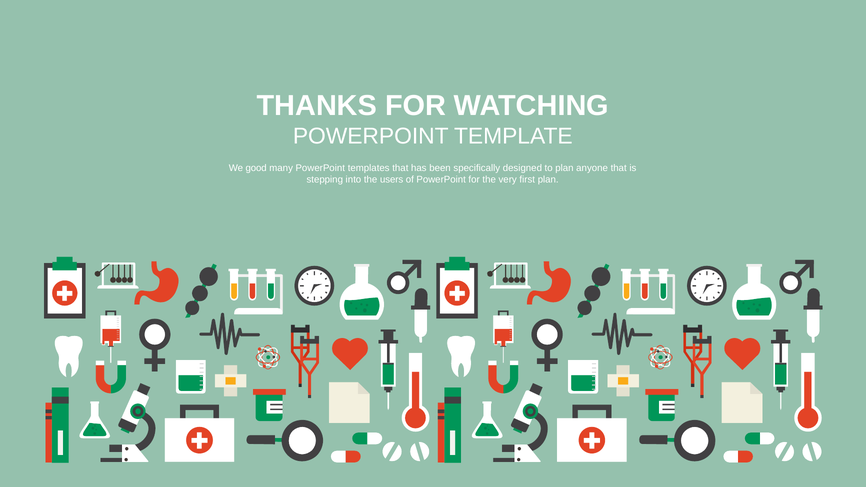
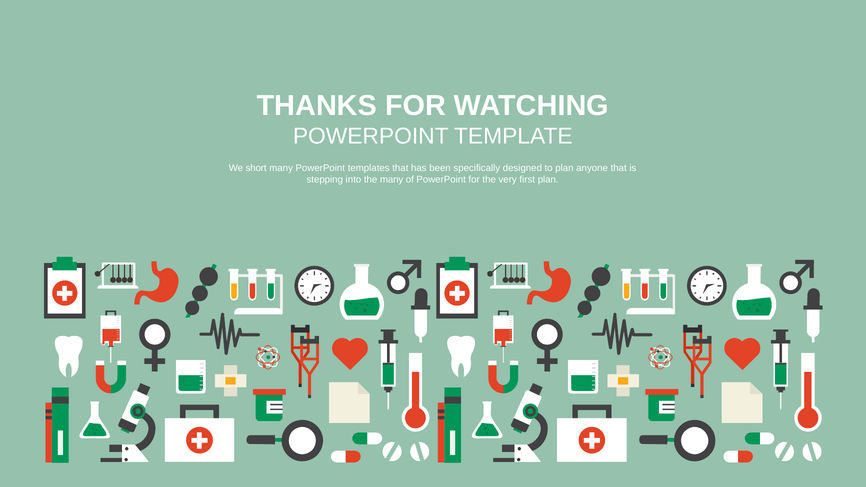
good: good -> short (256, 168)
the users: users -> many (392, 180)
